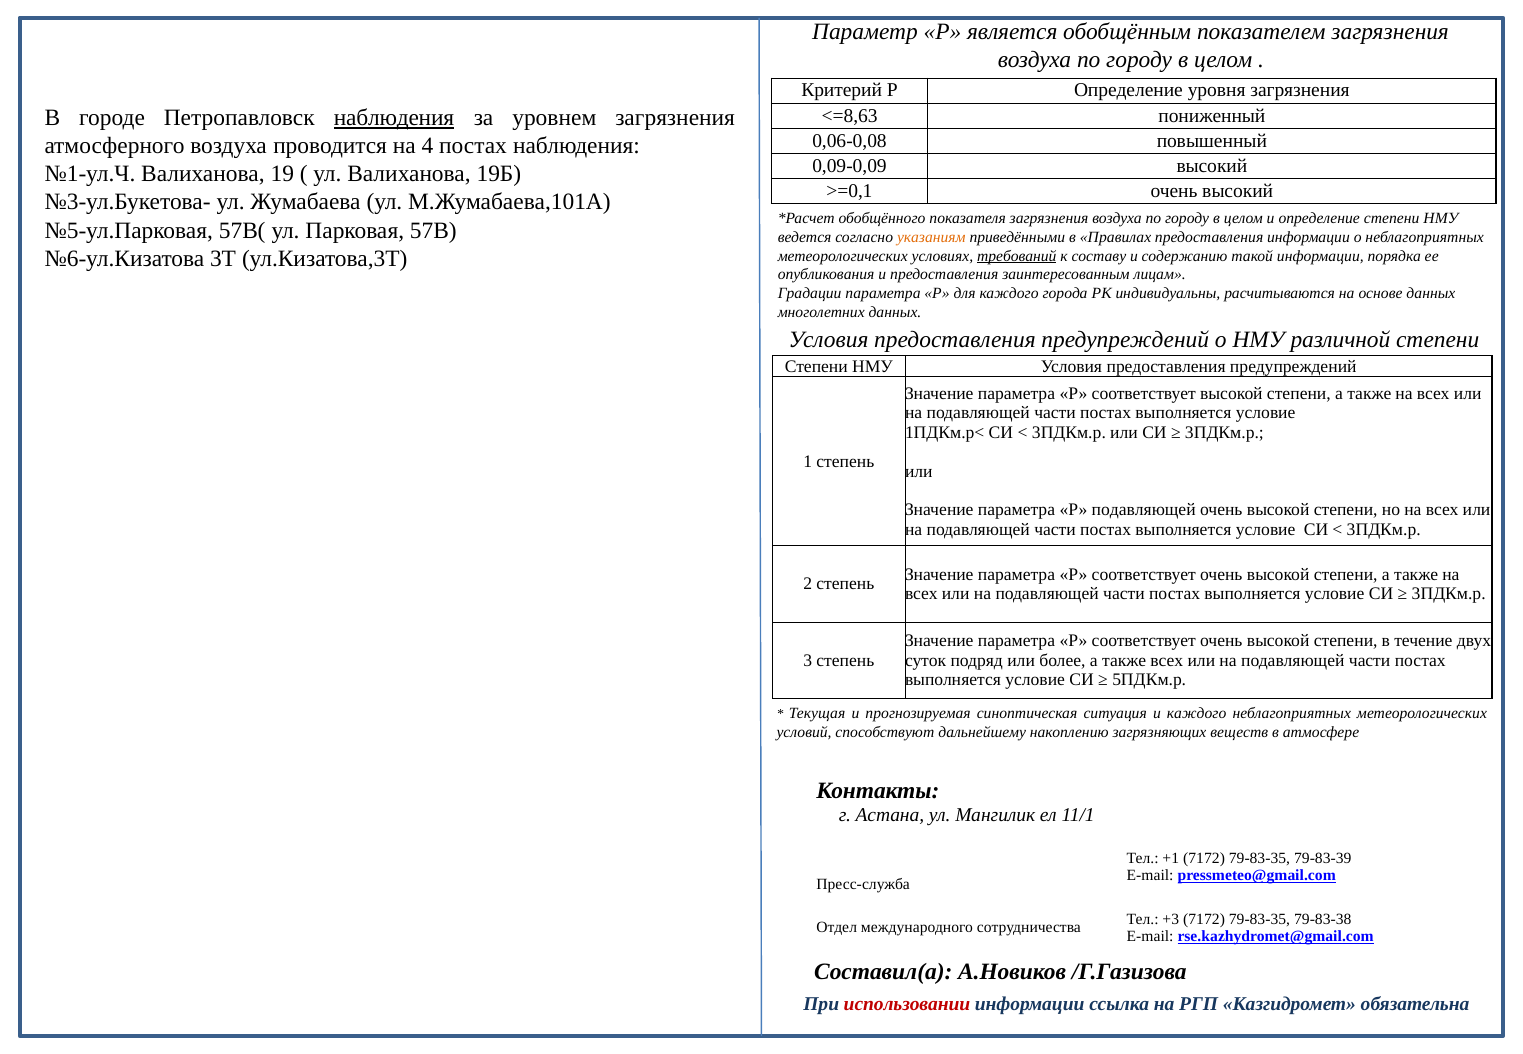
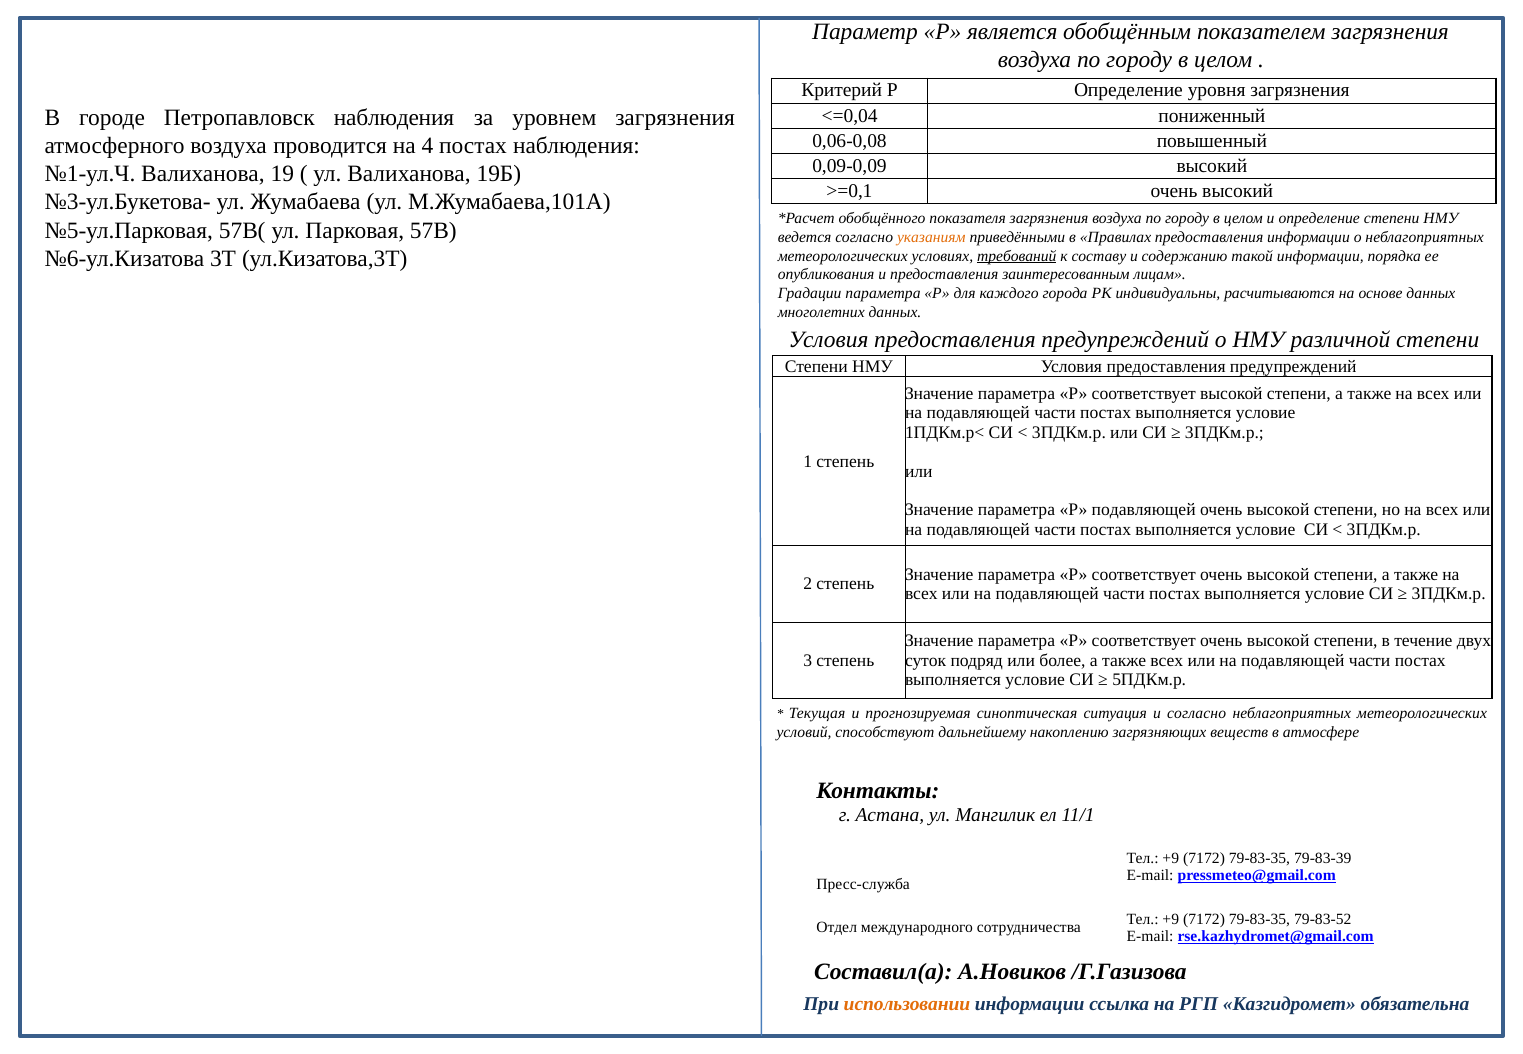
<=8,63: <=8,63 -> <=0,04 (850, 116)
наблюдения underline: present -> none (394, 118)
и каждого: каждого -> согласно (1197, 714)
+1: +1 -> +9 (1171, 858)
+3: +3 -> +9 (1171, 919)
79-83-38: 79-83-38 -> 79-83-52 (1323, 919)
использовании colour: red -> orange (907, 1004)
